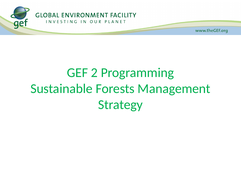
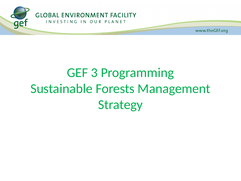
2: 2 -> 3 (94, 72)
